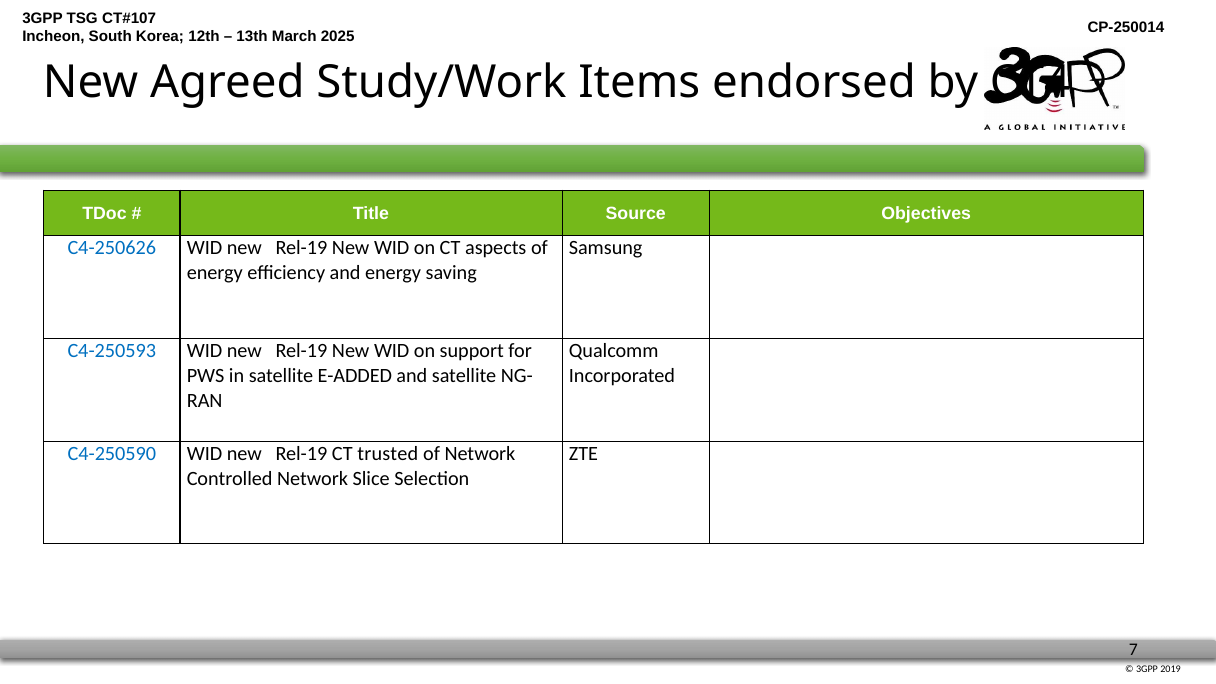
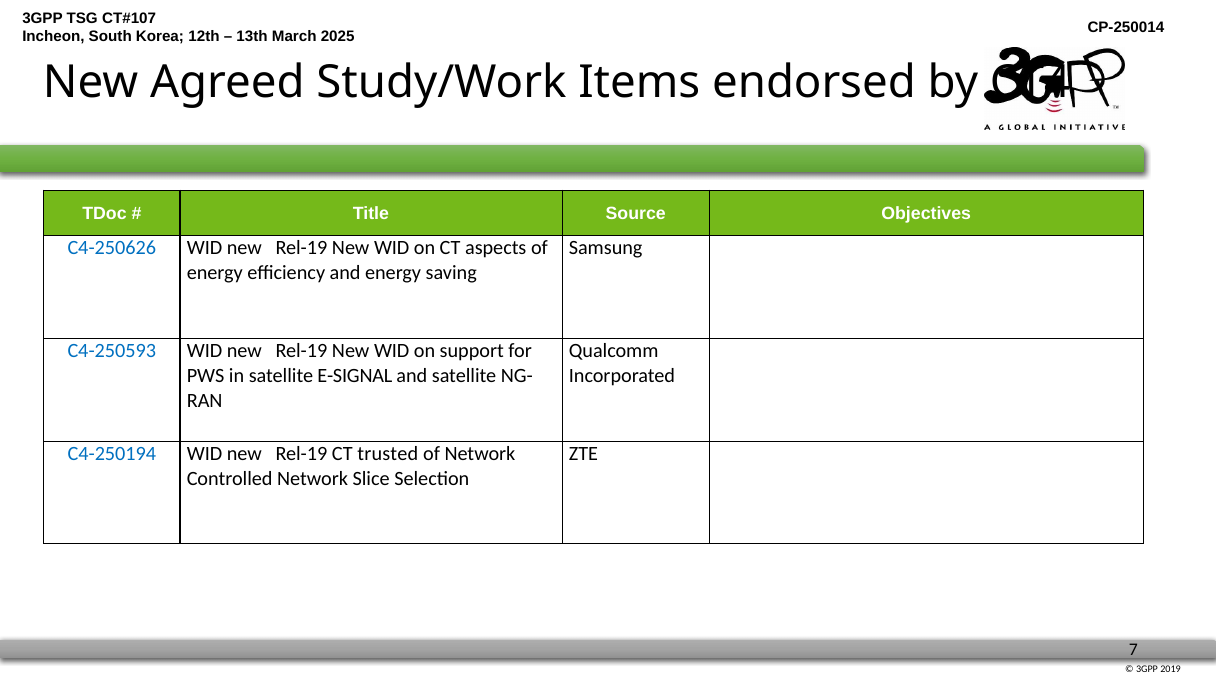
E-ADDED: E-ADDED -> E-SIGNAL (355, 376)
C4-250590: C4-250590 -> C4-250194 (112, 454)
